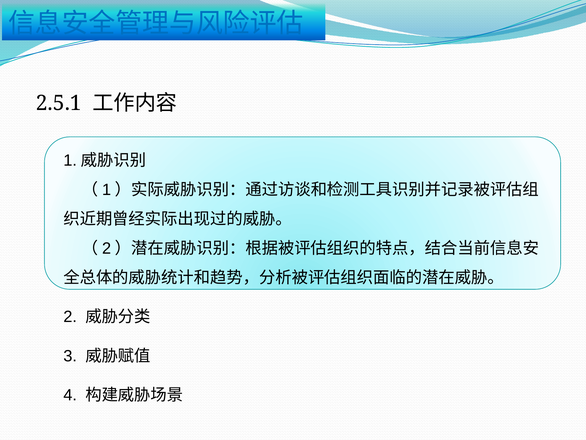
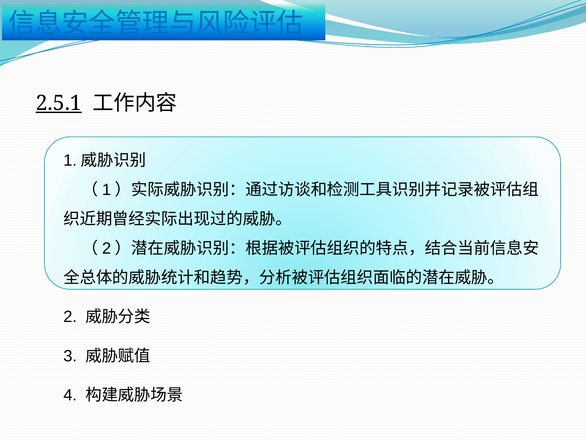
2.5.1 underline: none -> present (59, 103)
